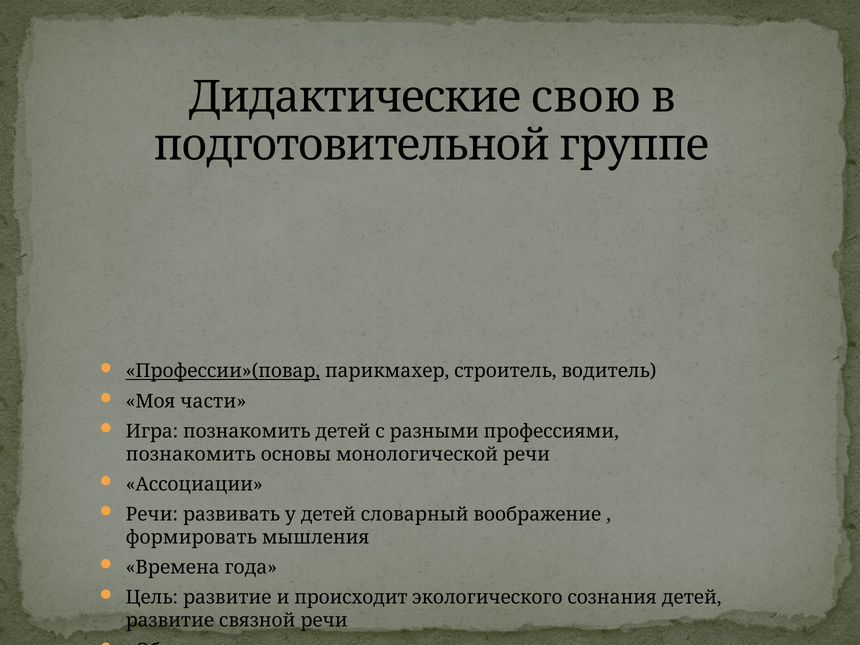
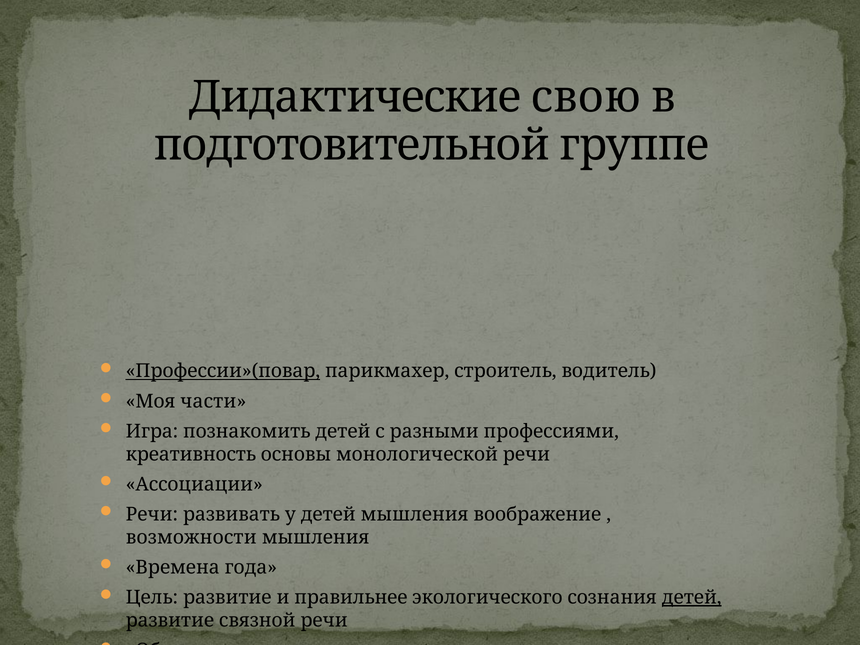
познакомить: познакомить -> креативность (191, 454)
детей словарный: словарный -> мышления (415, 514)
формировать: формировать -> возможности (191, 537)
происходит: происходит -> правильнее (351, 598)
детей underline: none -> present (692, 598)
